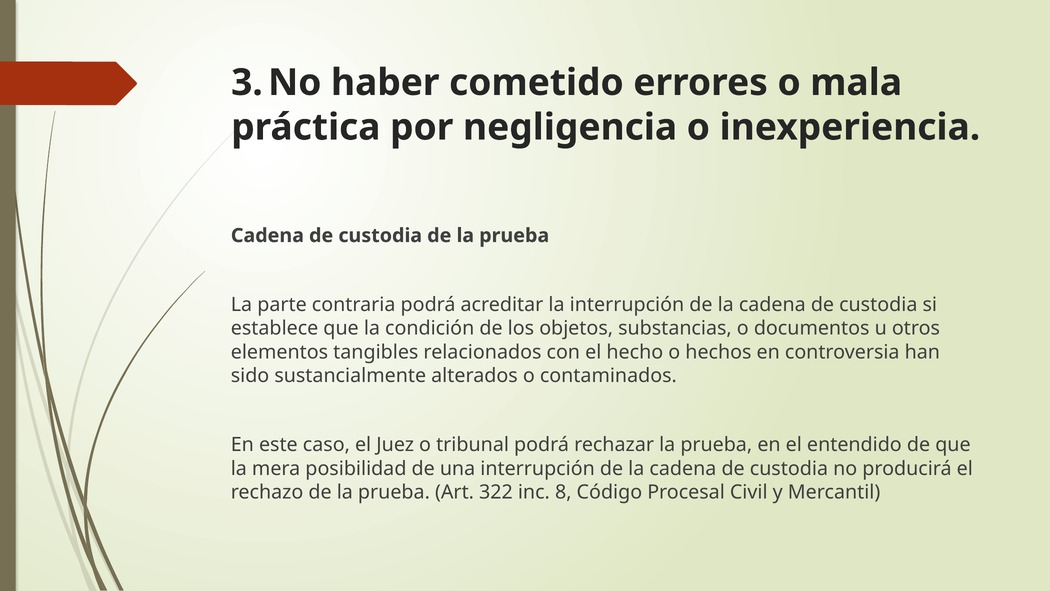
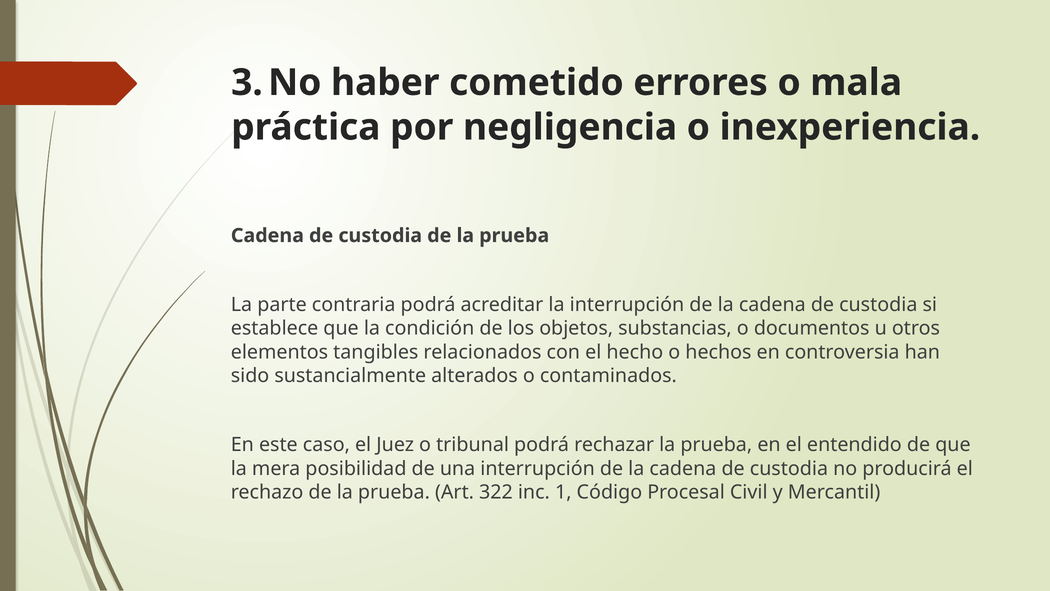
8: 8 -> 1 (563, 492)
